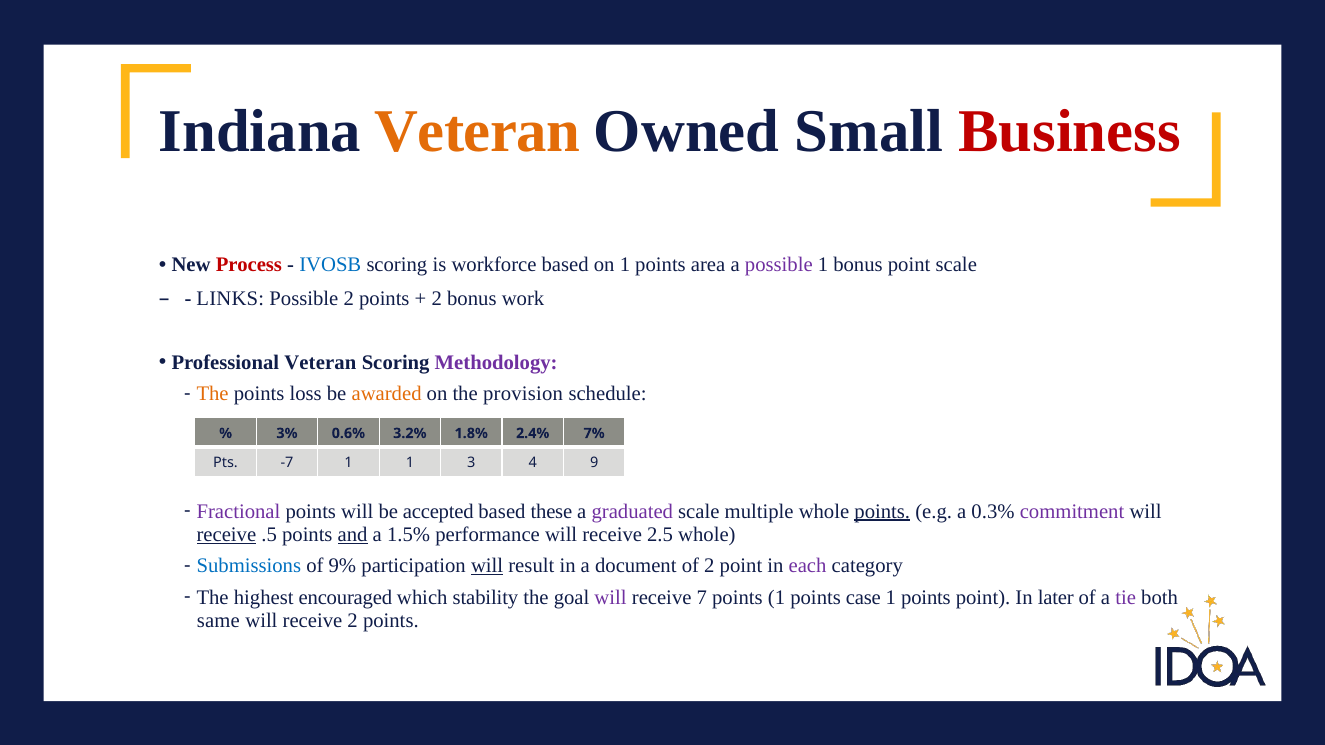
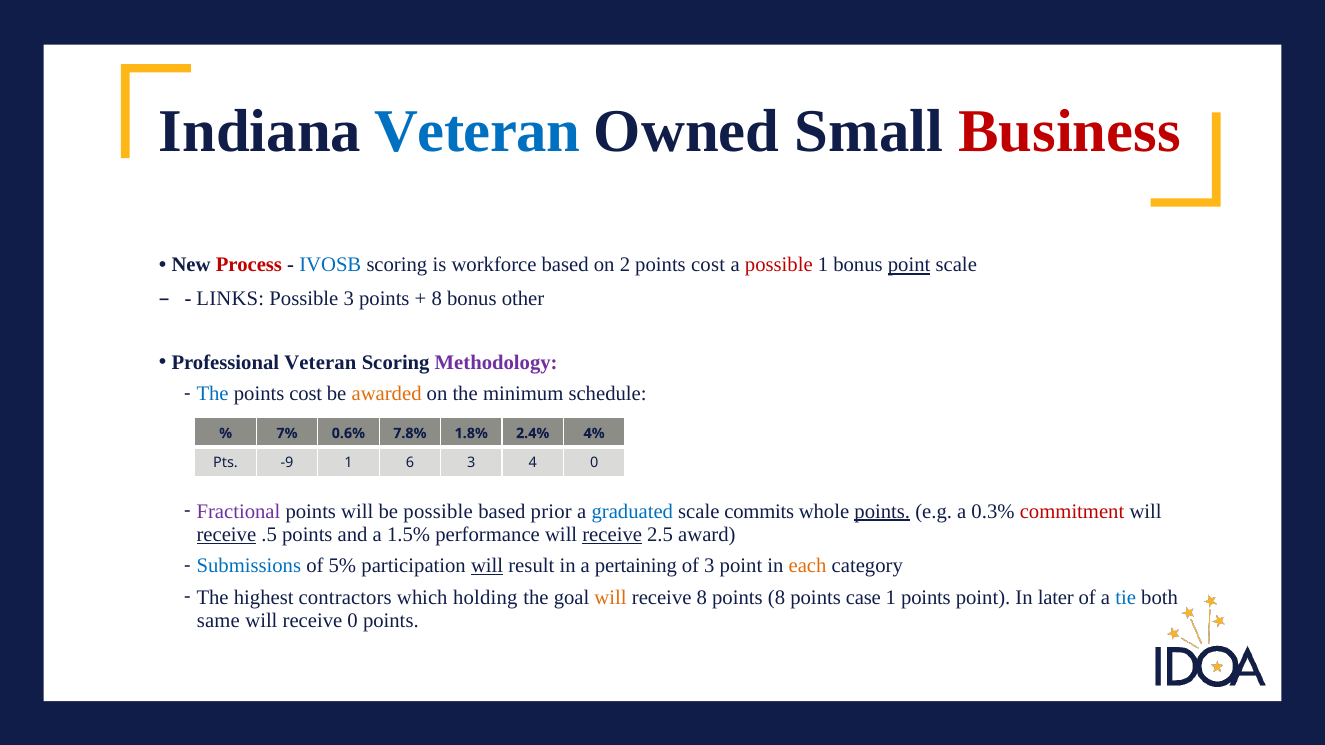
Veteran colour: orange -> blue (477, 131)
on 1: 1 -> 2 (625, 265)
area: area -> cost (708, 265)
possible colour: purple -> red (779, 265)
point underline: none -> present (909, 265)
Possible 2: 2 -> 3 (349, 298)
2: 2 -> 8 (437, 298)
work: work -> other (523, 298)
The colour: orange -> blue (213, 394)
loss: loss -> cost (306, 394)
provision: provision -> minimum (523, 394)
3%: 3% -> 7% (287, 433)
3.2%: 3.2% -> 7.8% (410, 433)
7%: 7% -> 4% (594, 433)
-7: -7 -> -9 (287, 463)
1 1: 1 -> 6 (410, 463)
4 9: 9 -> 0 (594, 463)
be accepted: accepted -> possible (438, 511)
these: these -> prior (551, 511)
graduated colour: purple -> blue (632, 511)
multiple: multiple -> commits (759, 511)
commitment colour: purple -> red (1072, 511)
and underline: present -> none (353, 535)
receive underline: none -> present (612, 535)
2.5 whole: whole -> award (707, 535)
9%: 9% -> 5% (342, 566)
document: document -> pertaining (636, 566)
of 2: 2 -> 3 (709, 566)
each colour: purple -> orange (808, 566)
encouraged: encouraged -> contractors (345, 598)
stability: stability -> holding (485, 598)
will colour: purple -> orange (611, 598)
receive 7: 7 -> 8 (702, 598)
points 1: 1 -> 8 (777, 598)
tie colour: purple -> blue (1126, 598)
receive 2: 2 -> 0 (353, 621)
